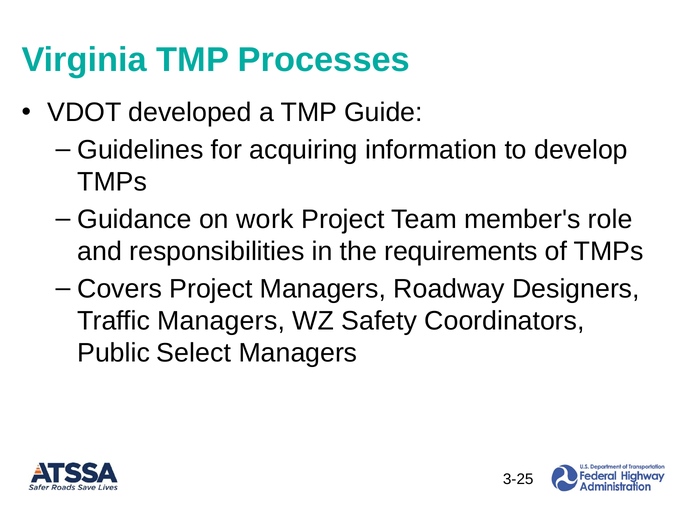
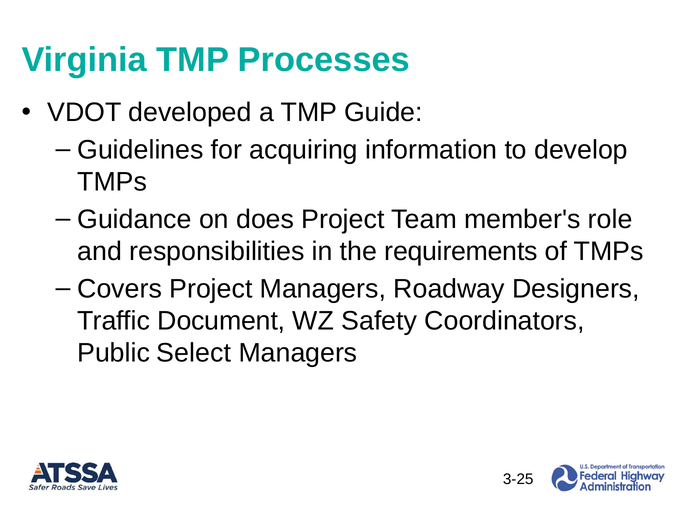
work: work -> does (265, 220)
Traffic Managers: Managers -> Document (221, 321)
